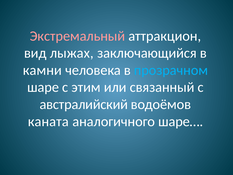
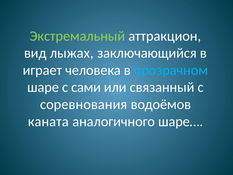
Экстремальный colour: pink -> light green (77, 36)
камни: камни -> играет (42, 70)
этим: этим -> сами (86, 87)
австралийский: австралийский -> соревнования (84, 104)
